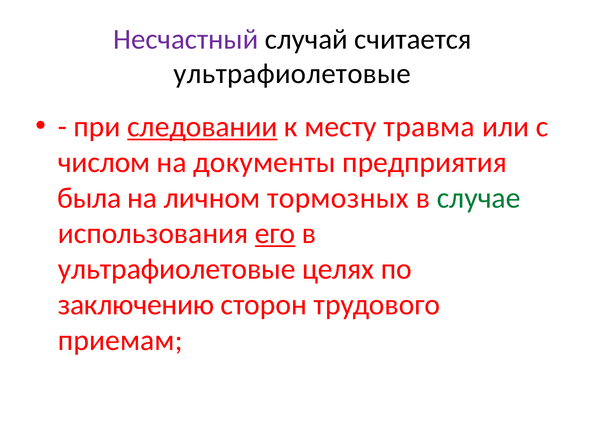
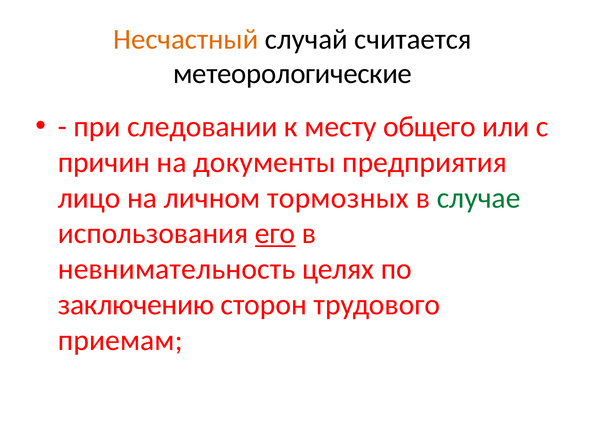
Несчастный colour: purple -> orange (186, 39)
ультрафиолетовые: ультрафиолетовые -> метеорологические (293, 74)
следовании underline: present -> none (202, 127)
травма: травма -> общего (430, 127)
числом: числом -> причин (104, 162)
была: была -> лицо (89, 198)
ультрафиолетовые: ультрафиолетовые -> невнимательность (177, 269)
